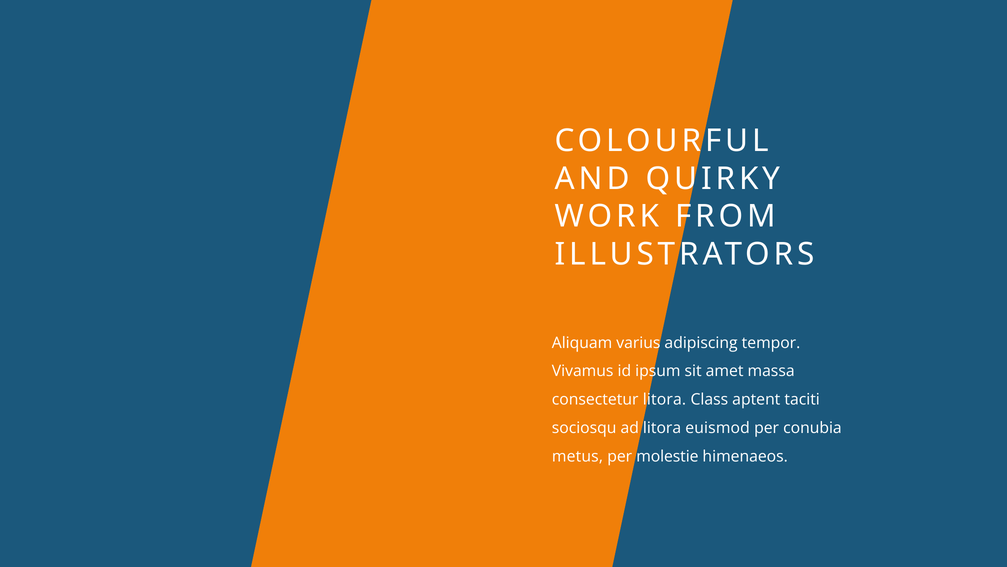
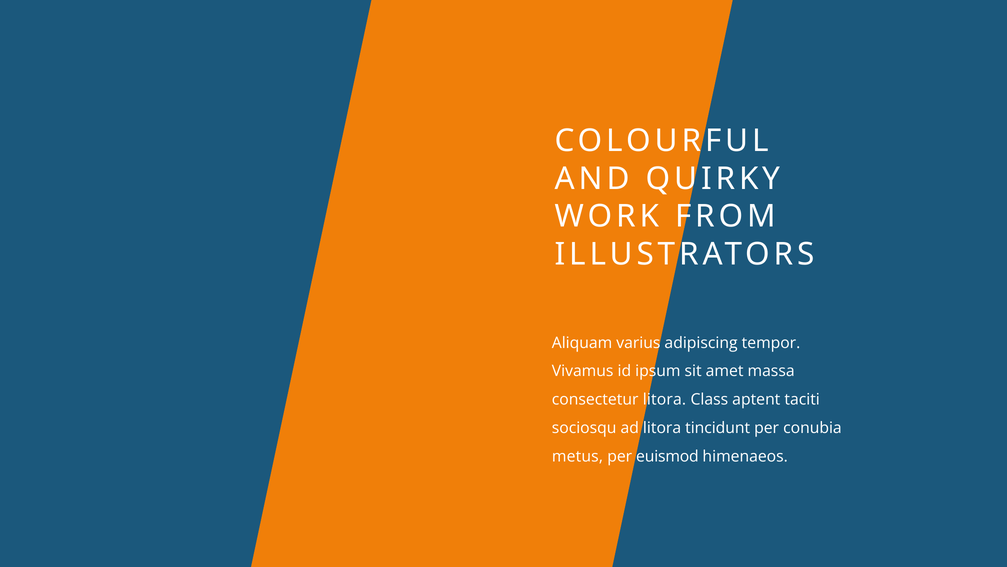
euismod: euismod -> tincidunt (718, 428)
molestie: molestie -> euismod (667, 456)
